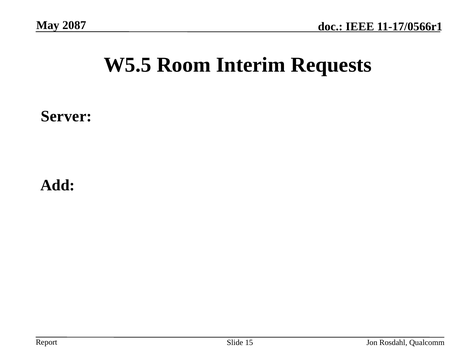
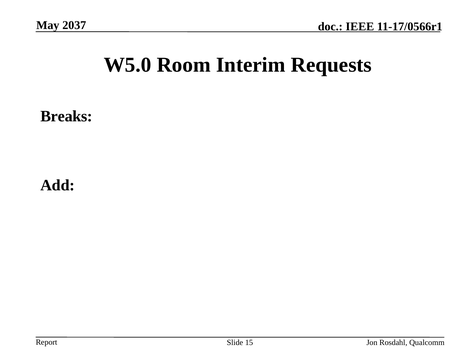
2087: 2087 -> 2037 (74, 25)
W5.5: W5.5 -> W5.0 (128, 65)
Server: Server -> Breaks (67, 116)
